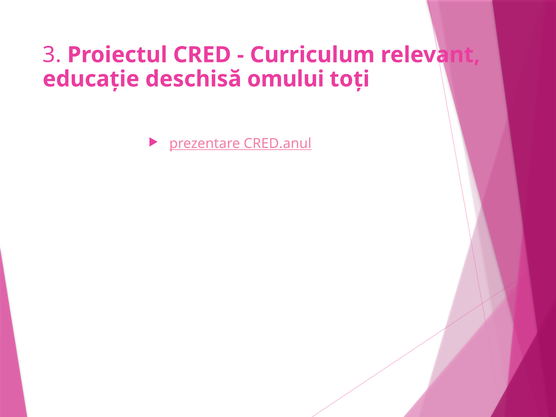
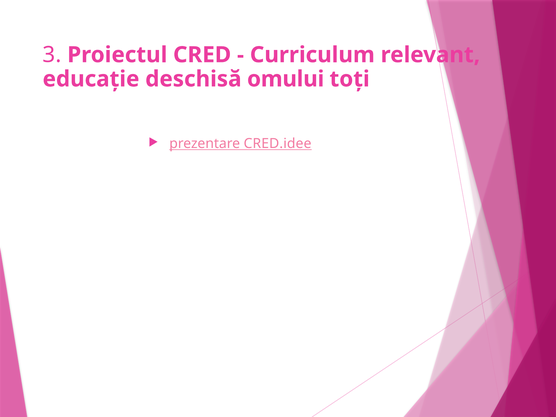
CRED.anul: CRED.anul -> CRED.idee (278, 143)
